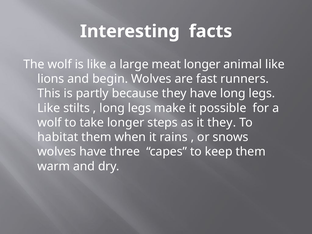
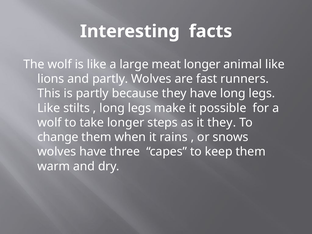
and begin: begin -> partly (110, 79)
habitat: habitat -> change (58, 137)
